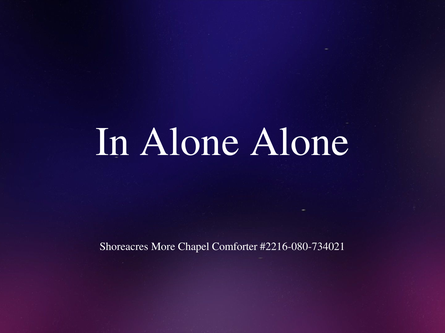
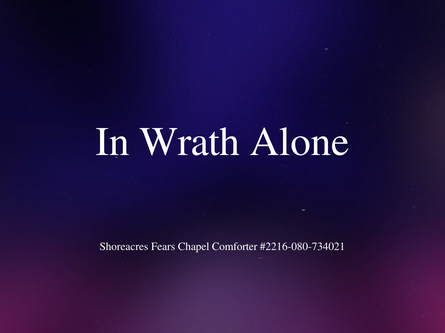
In Alone: Alone -> Wrath (190, 142)
More: More -> Fears (163, 247)
